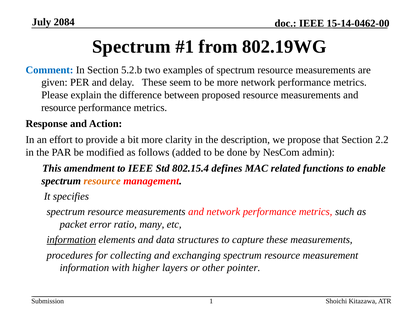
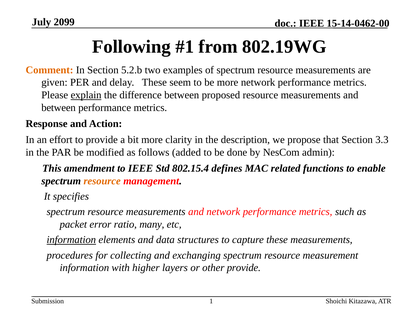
2084: 2084 -> 2099 (64, 22)
Spectrum: Spectrum -> Following (131, 47)
Comment colour: blue -> orange (49, 70)
explain underline: none -> present (86, 95)
resource: resource -> between (59, 108)
2.2: 2.2 -> 3.3 (382, 140)
other pointer: pointer -> provide (244, 268)
